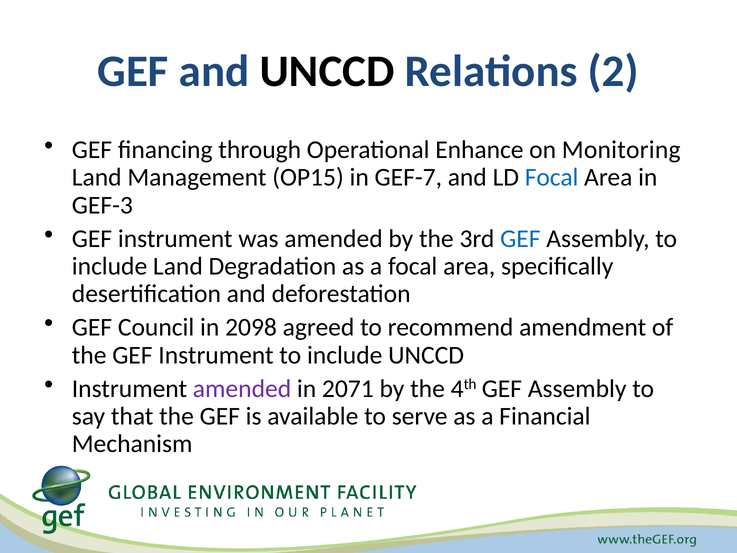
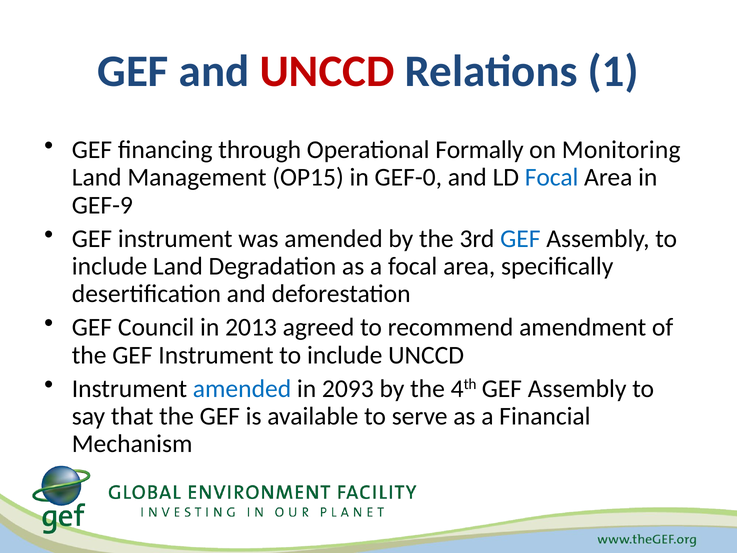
UNCCD colour: black -> red (327, 71)
2: 2 -> 1 (613, 71)
Enhance: Enhance -> Formally (479, 150)
GEF-7: GEF-7 -> GEF-0 (408, 177)
GEF-3: GEF-3 -> GEF-9 (102, 205)
2098: 2098 -> 2013 (251, 327)
amended colour: purple -> blue (242, 388)
2071: 2071 -> 2093 (348, 388)
